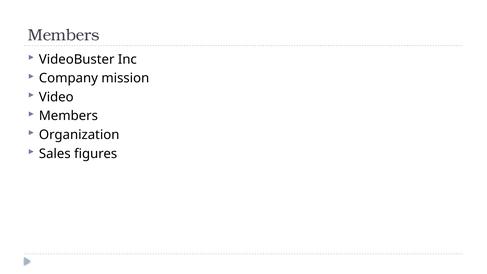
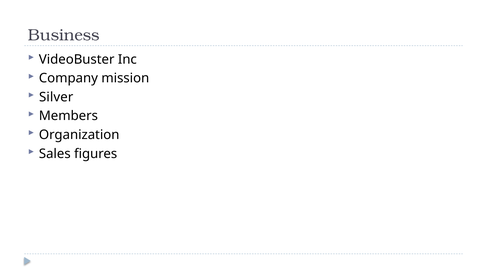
Members: Members -> Business (64, 35)
Video: Video -> Silver (56, 97)
